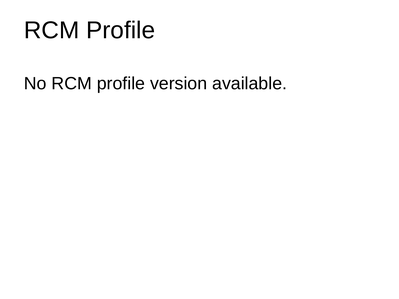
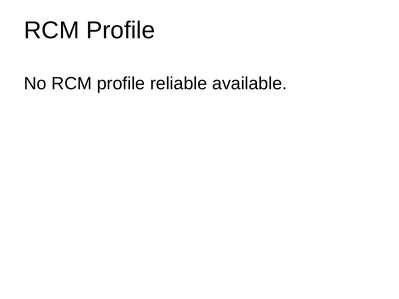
version: version -> reliable (179, 84)
